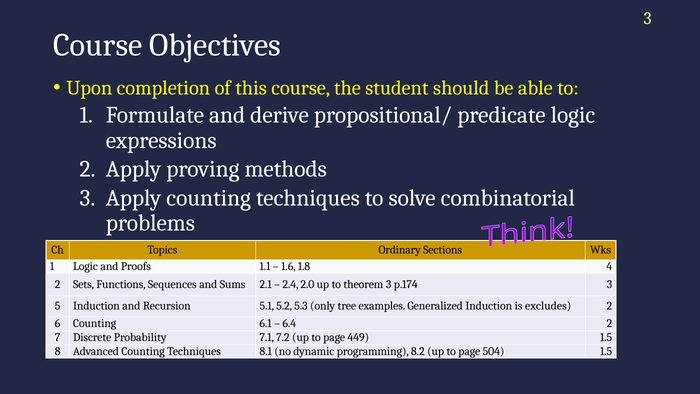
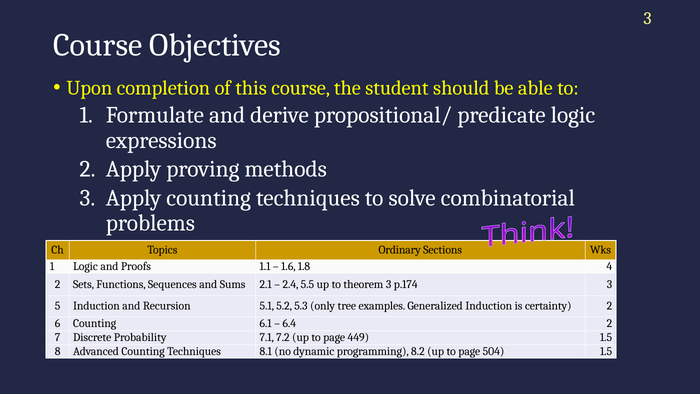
2.0: 2.0 -> 5.5 (307, 284)
excludes: excludes -> certainty (548, 306)
